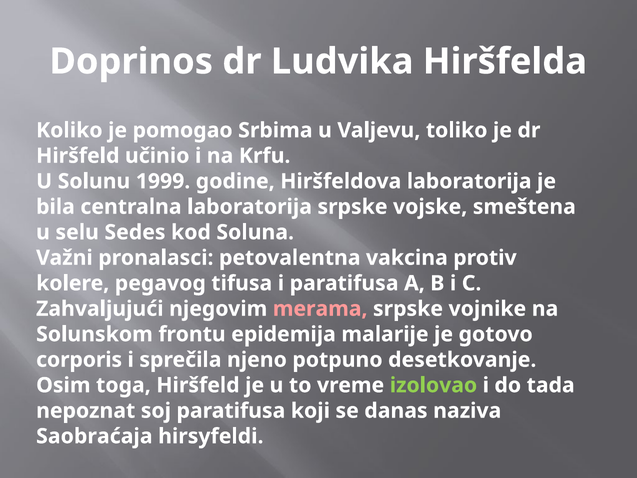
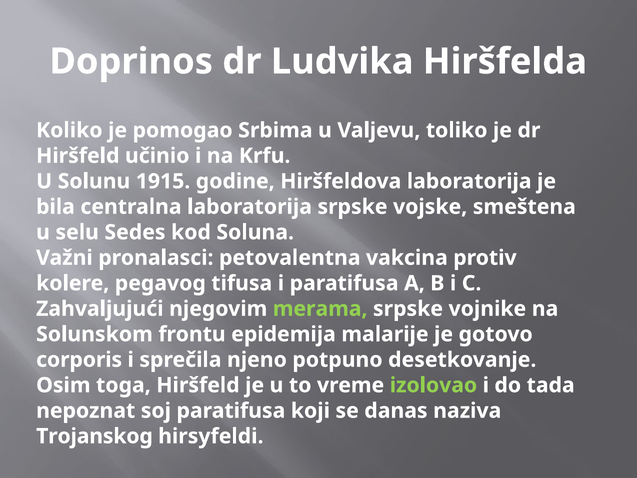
1999: 1999 -> 1915 (163, 181)
merama colour: pink -> light green (320, 309)
Saobraćaja: Saobraćaja -> Trojanskog (94, 436)
